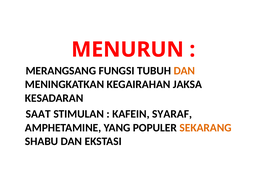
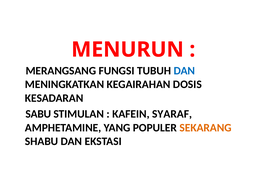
DAN colour: orange -> blue (184, 71)
JAKSA: JAKSA -> DOSIS (187, 84)
SAAT: SAAT -> SABU (38, 114)
